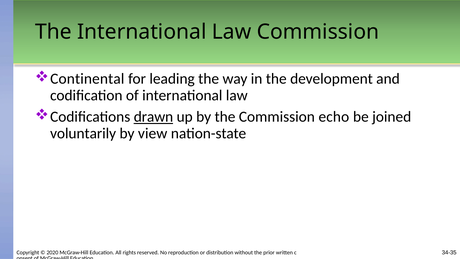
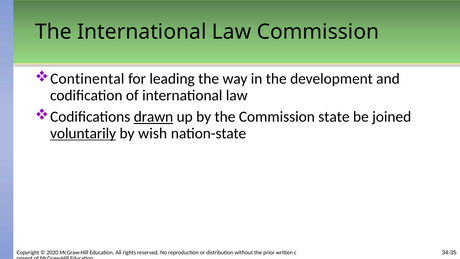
echo: echo -> state (334, 117)
voluntarily underline: none -> present (83, 133)
view: view -> wish (153, 133)
